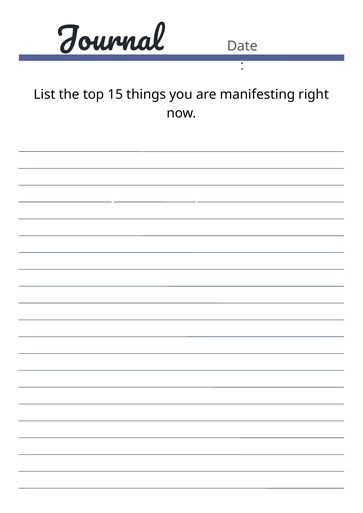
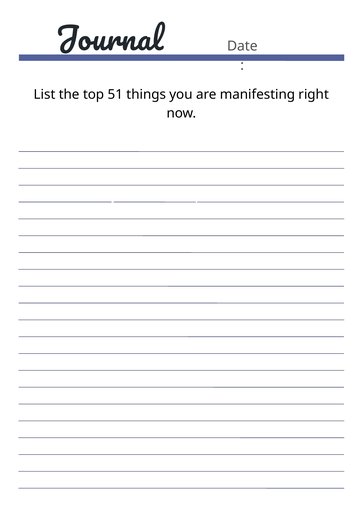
15: 15 -> 51 (115, 95)
